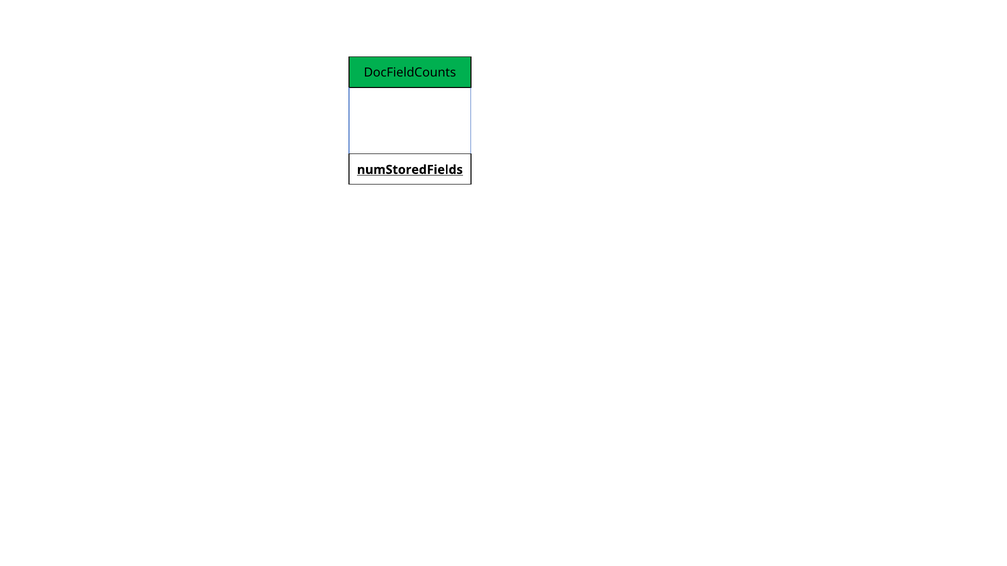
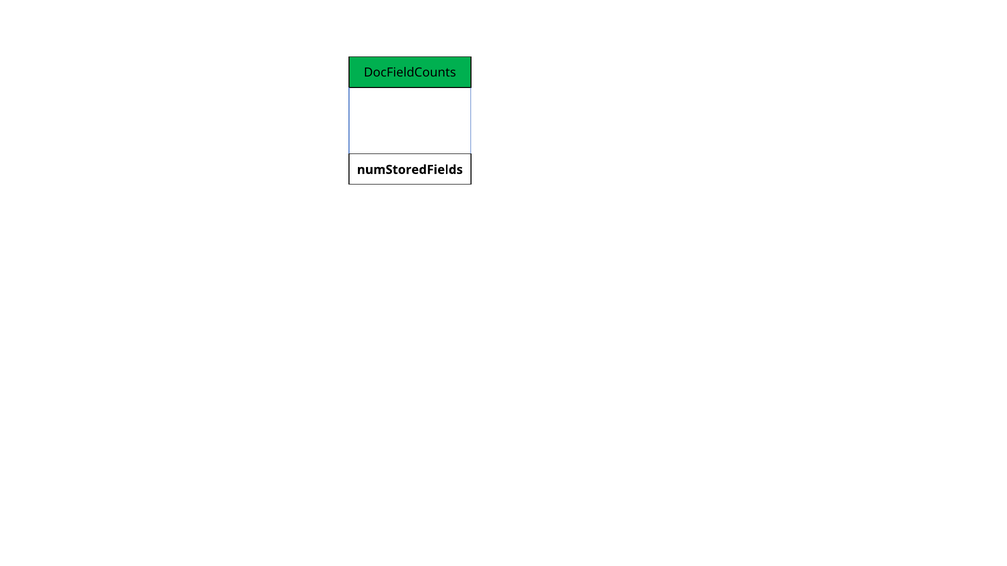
numStoredFields underline: present -> none (410, 170)
